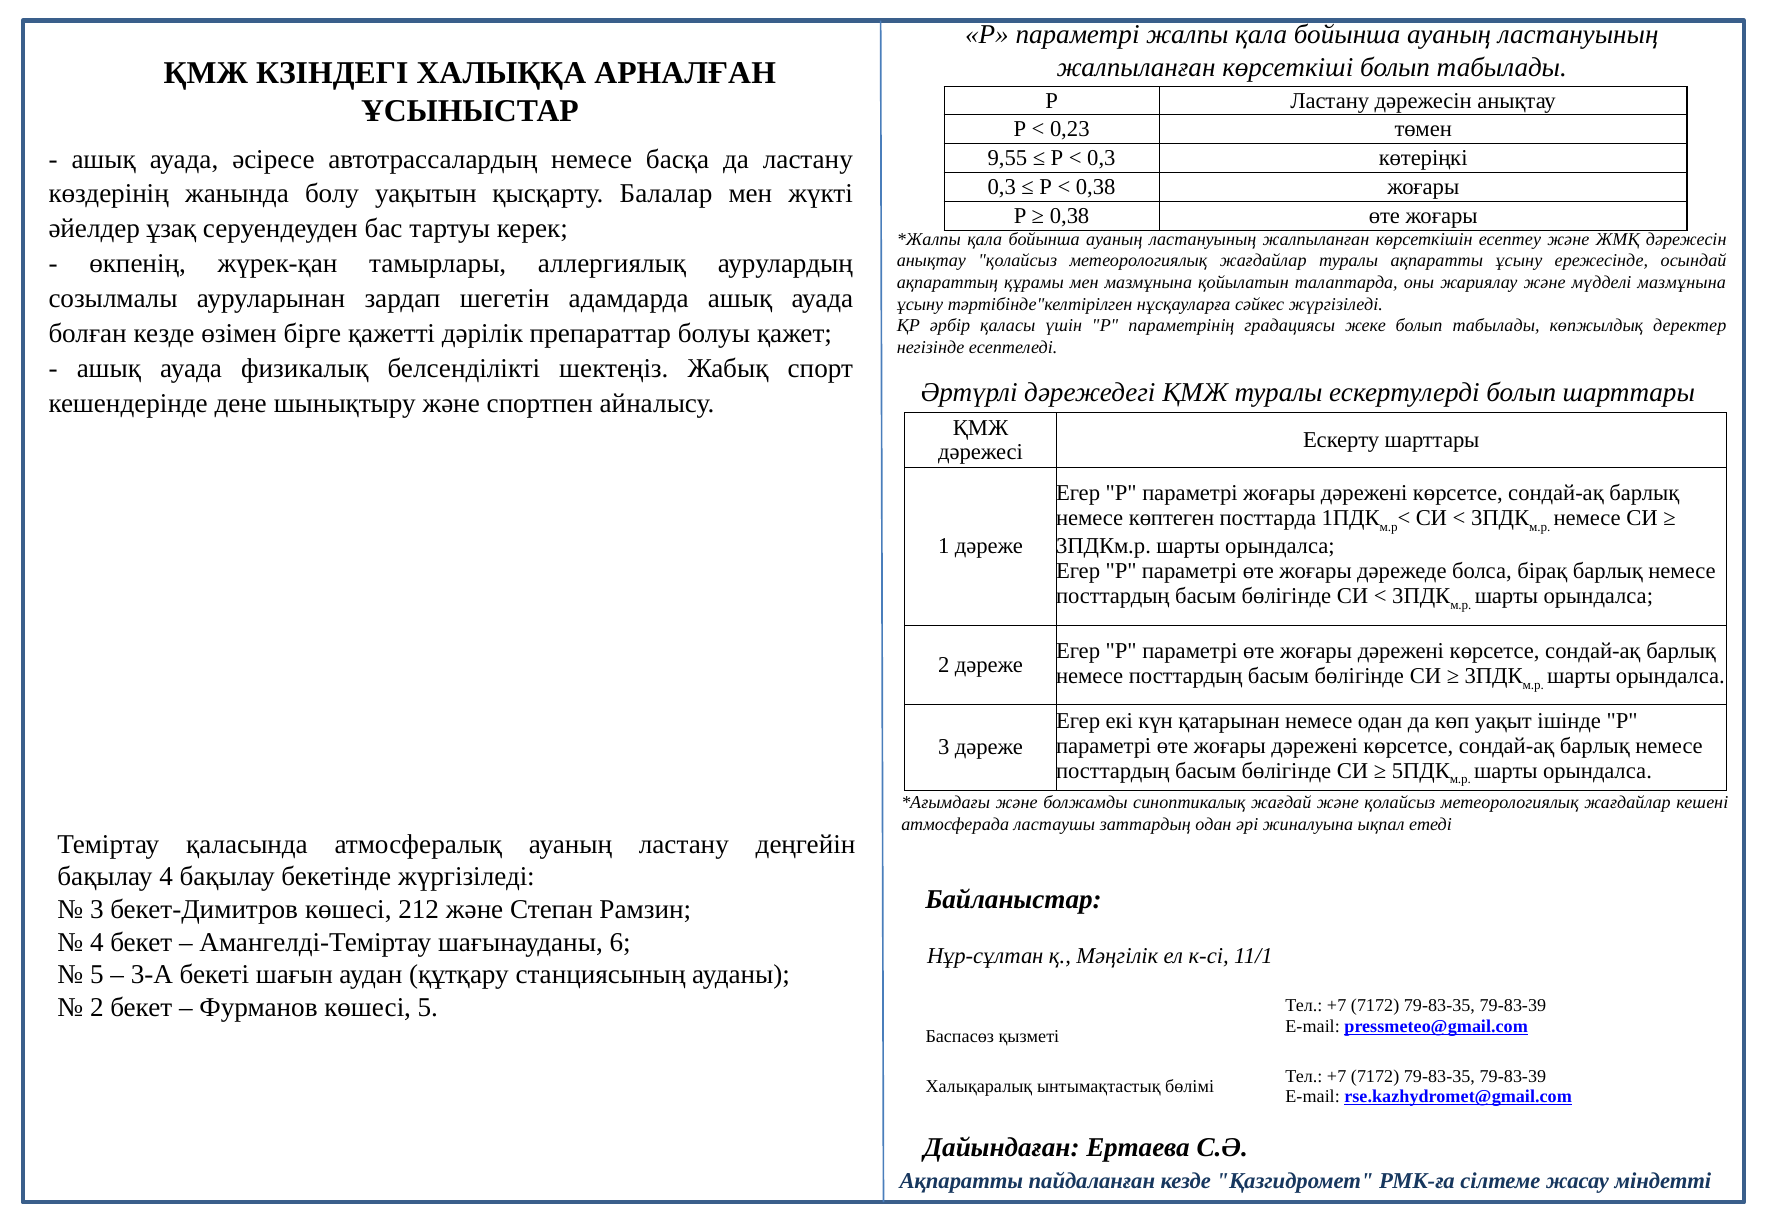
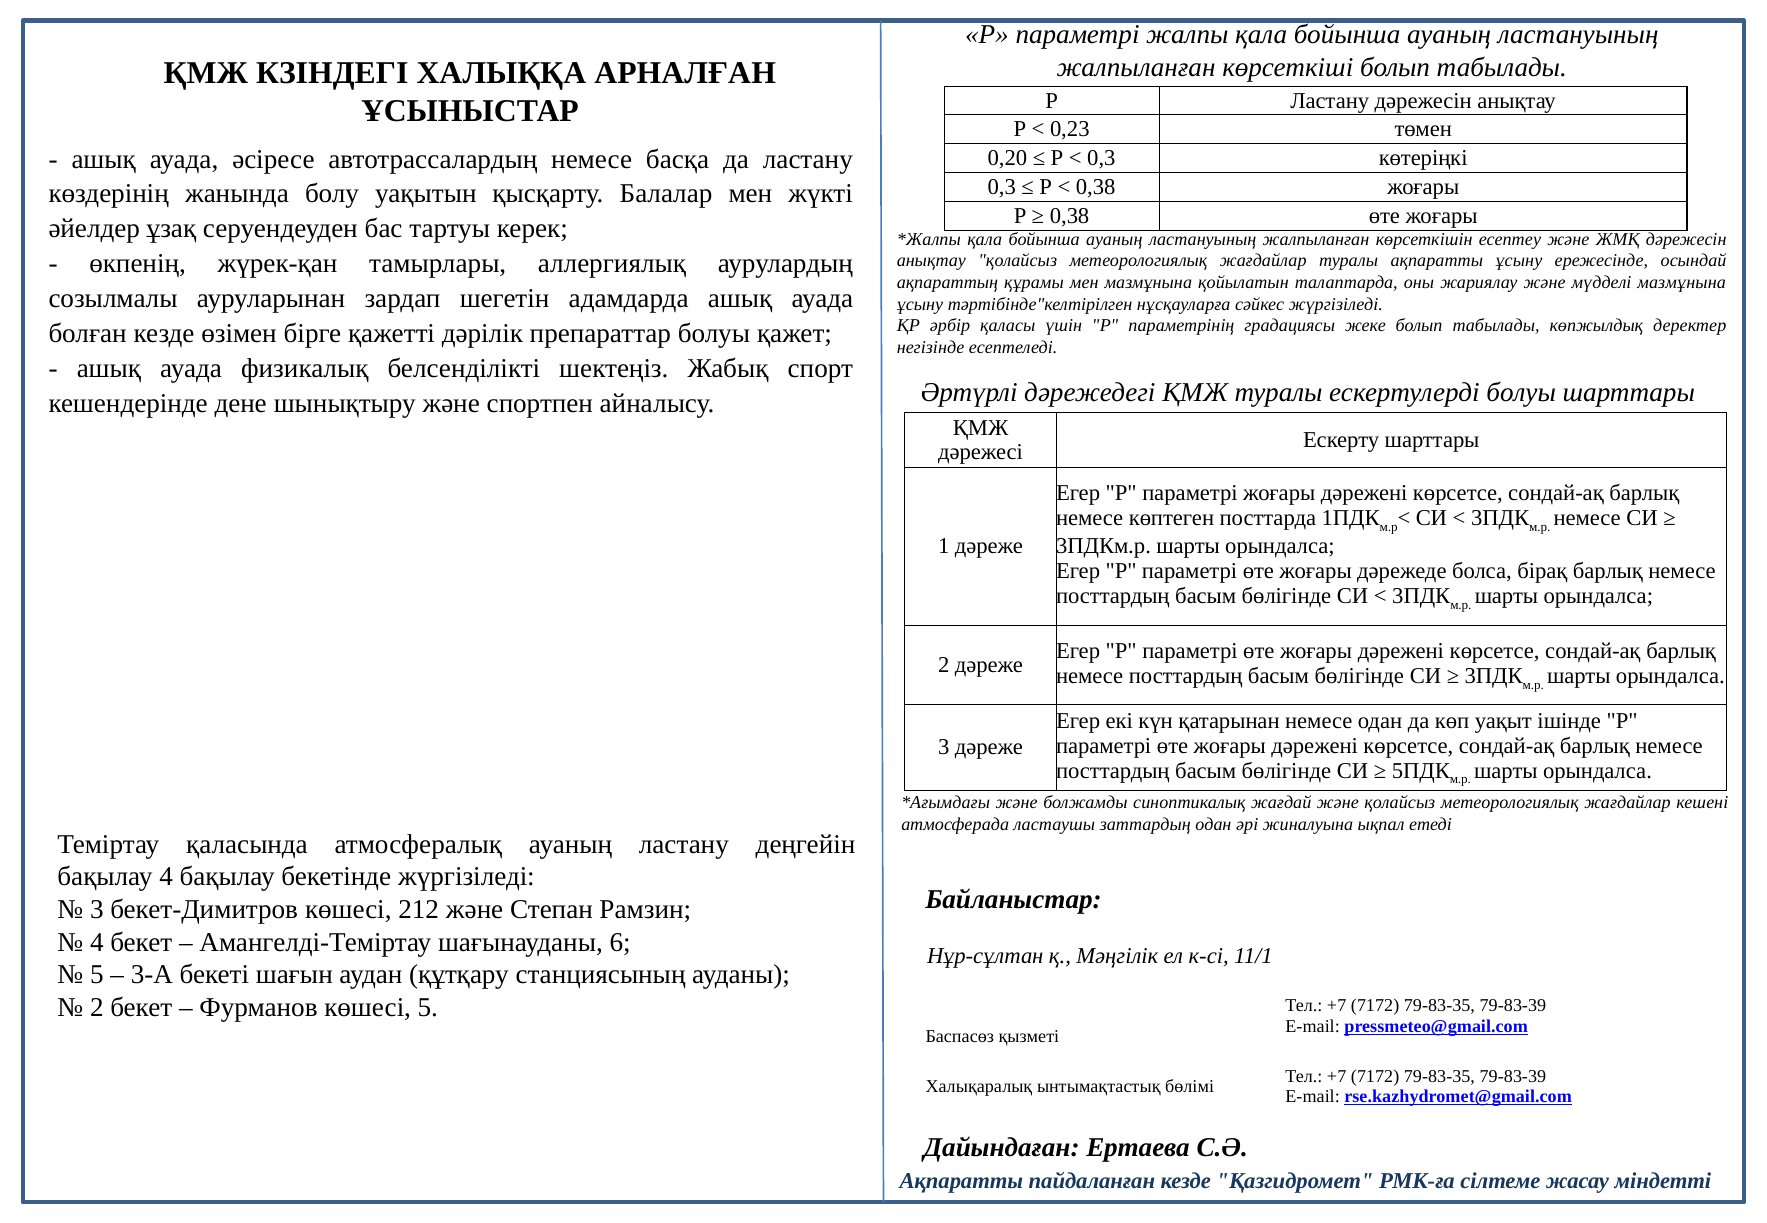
9,55: 9,55 -> 0,20 (1007, 158)
ескертулерді болып: болып -> болуы (1521, 393)
